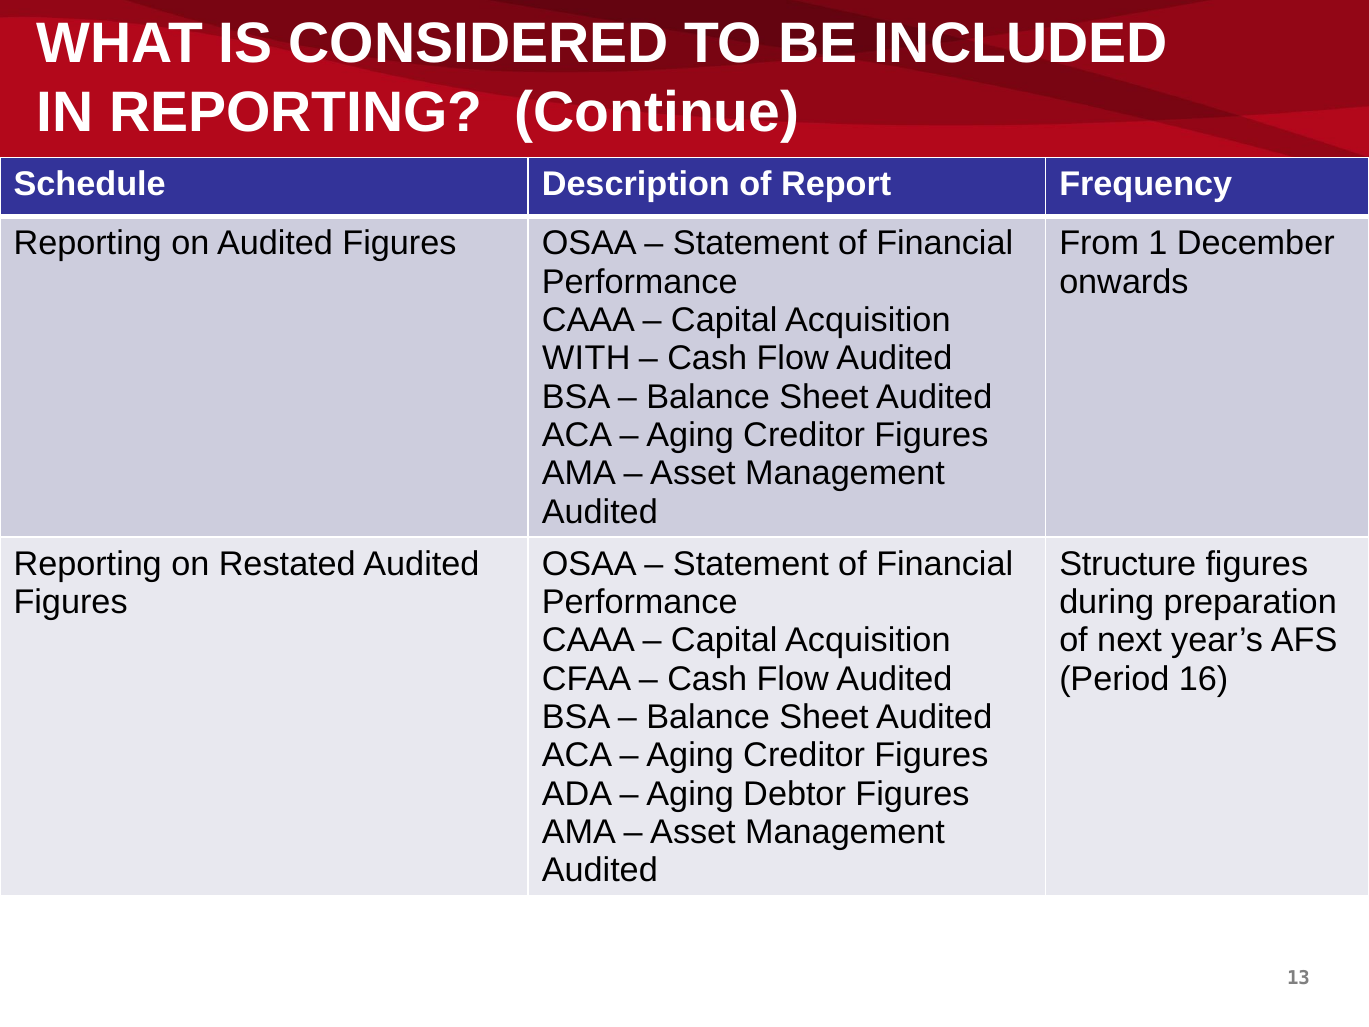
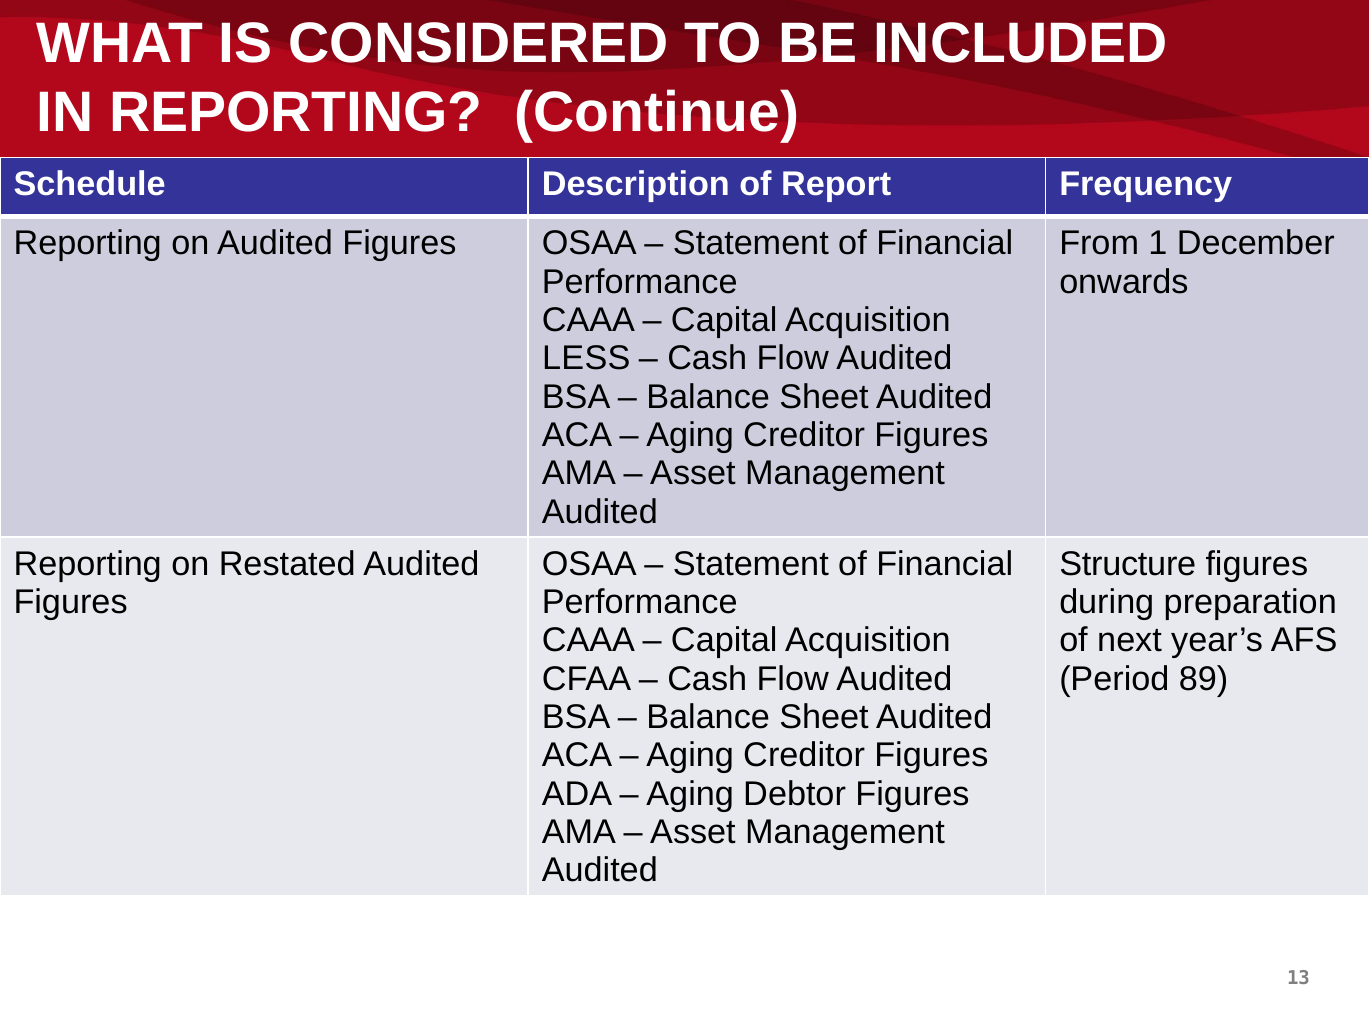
WITH: WITH -> LESS (586, 358)
16: 16 -> 89 (1204, 679)
